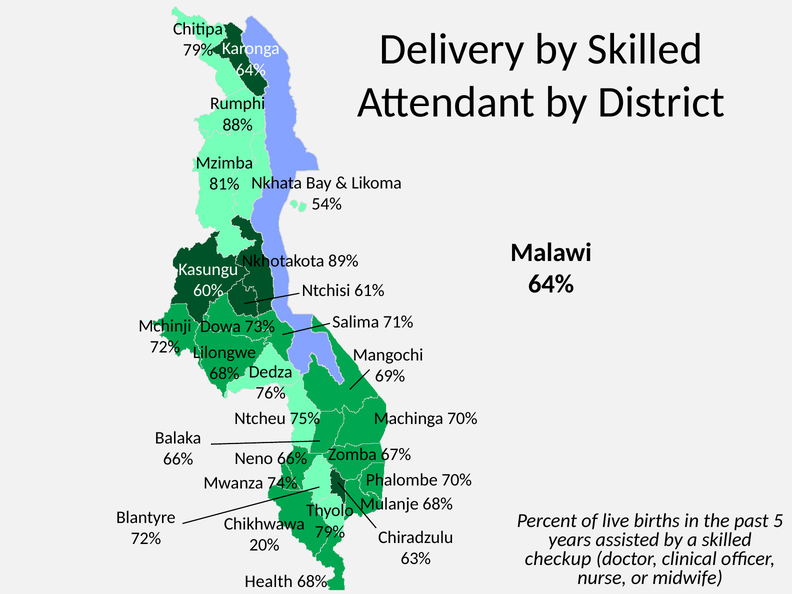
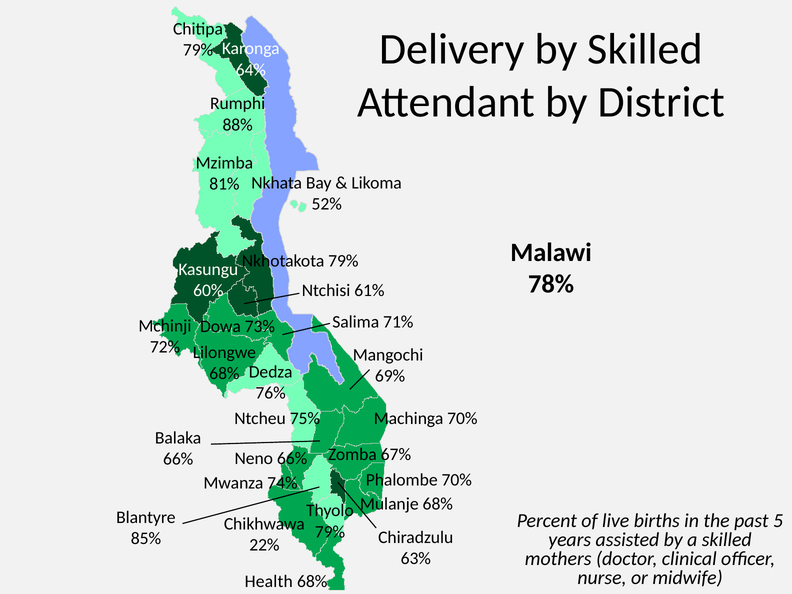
54%: 54% -> 52% (327, 204)
Nkhotakota 89%: 89% -> 79% (343, 261)
64%: 64% -> 78% (551, 284)
72%: 72% -> 85% (146, 538)
20%: 20% -> 22% (264, 545)
checkup: checkup -> mothers (558, 559)
